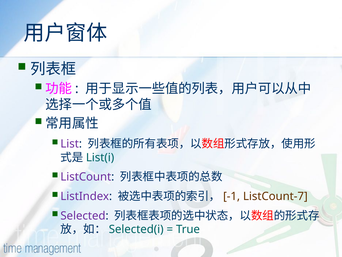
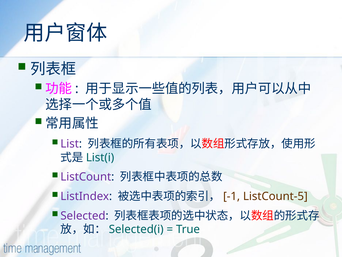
ListCount-7: ListCount-7 -> ListCount-5 (275, 196)
